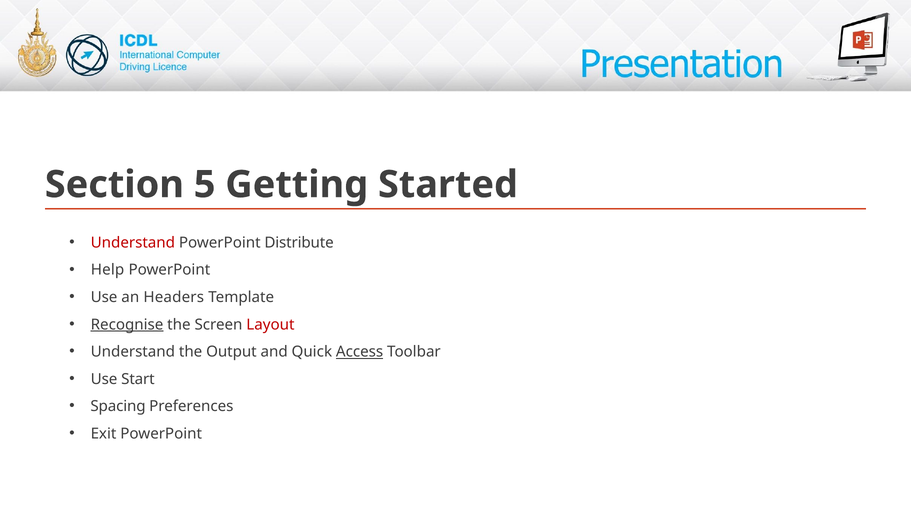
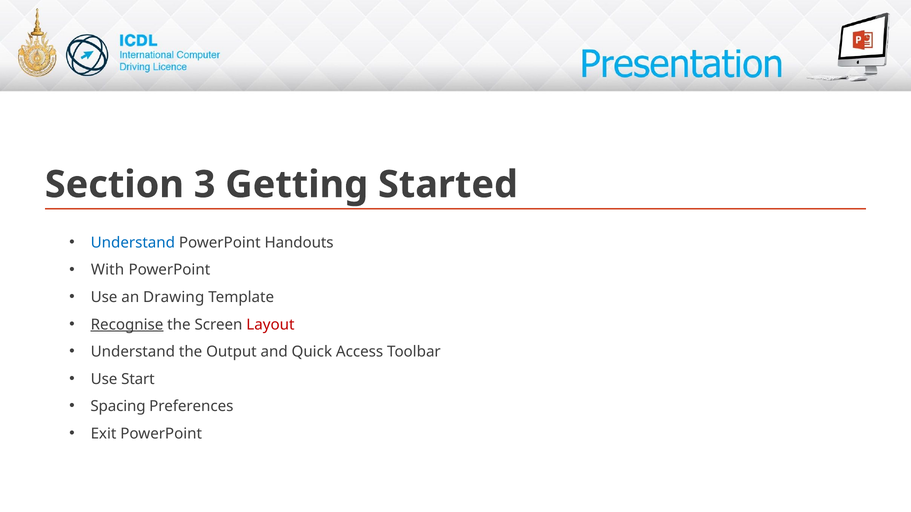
5: 5 -> 3 (205, 185)
Understand colour: red -> blue (133, 243)
Distribute: Distribute -> Handouts (299, 243)
Help: Help -> With (108, 270)
Headers: Headers -> Drawing (174, 297)
Access underline: present -> none (360, 352)
